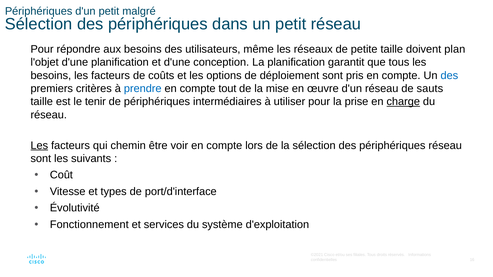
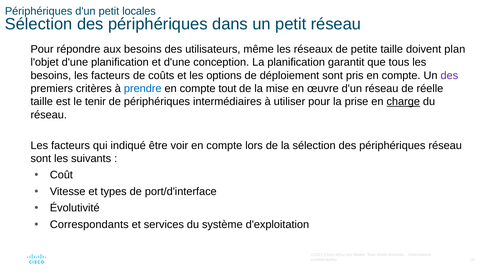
malgré: malgré -> locales (139, 11)
des colour: blue -> purple (449, 76)
sauts: sauts -> réelle (430, 89)
Les underline: present -> none (39, 146)
chemin: chemin -> indiqué (128, 146)
Fonctionnement: Fonctionnement -> Correspondants (89, 225)
